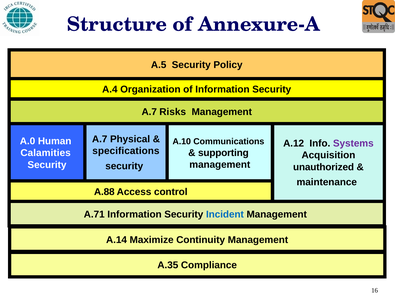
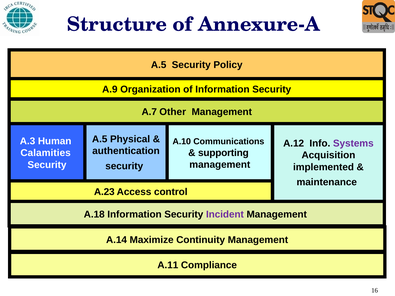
A.4: A.4 -> A.9 (110, 90)
Risks: Risks -> Other (173, 112)
A.7: A.7 -> A.5 (100, 139)
A.0: A.0 -> A.3 (28, 141)
specifications: specifications -> authentication (126, 151)
unauthorized: unauthorized -> implemented (323, 167)
A.88: A.88 -> A.23 (104, 192)
A.71: A.71 -> A.18 (94, 215)
Incident colour: blue -> purple (225, 215)
A.35: A.35 -> A.11 (168, 265)
